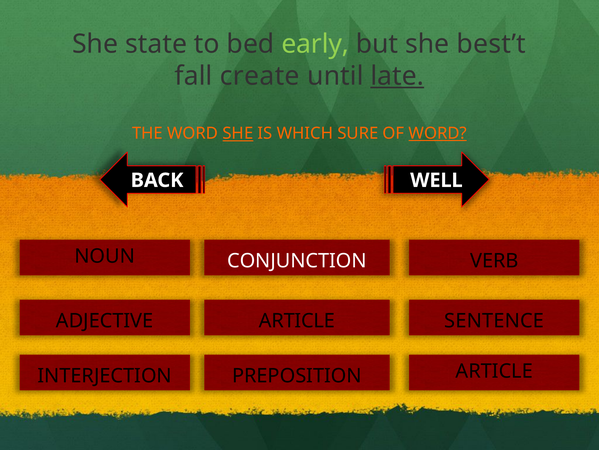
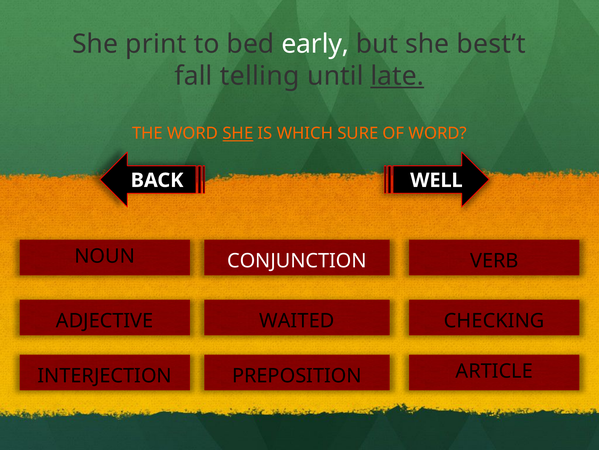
state: state -> print (156, 44)
early colour: light green -> white (315, 44)
create: create -> telling (260, 76)
WORD underline: present -> none (438, 133)
ARTICLE: ARTICLE -> WAITED (297, 320)
SENTENCE: SENTENCE -> CHECKING (494, 320)
